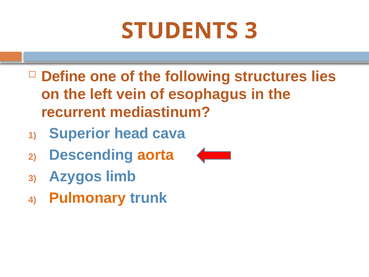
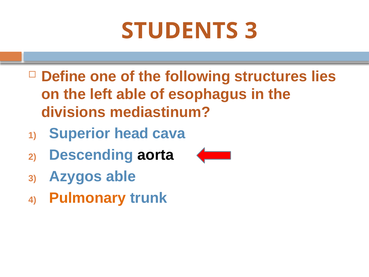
left vein: vein -> able (131, 94)
recurrent: recurrent -> divisions (73, 112)
aorta colour: orange -> black (156, 155)
Azygos limb: limb -> able (121, 176)
